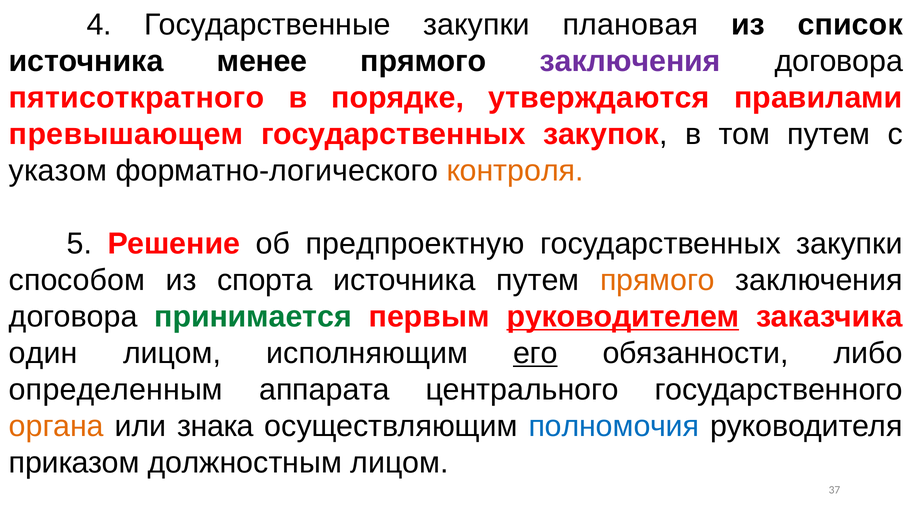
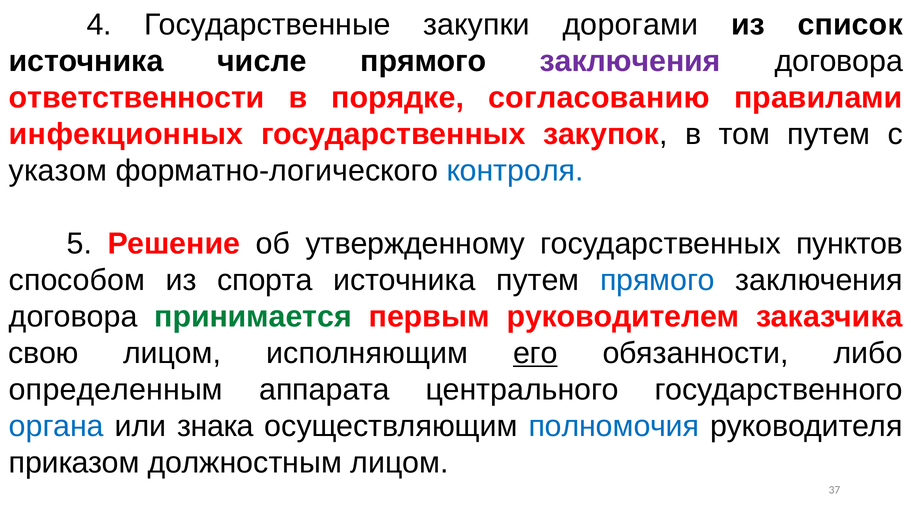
плановая: плановая -> дорогами (630, 25)
менее: менее -> числе (262, 61)
пятисоткратного: пятисоткратного -> ответственности (137, 98)
утверждаются: утверждаются -> согласованию (599, 98)
превышающем: превышающем -> инфекционных (126, 134)
контроля colour: orange -> blue (515, 171)
предпроектную: предпроектную -> утвержденному (415, 244)
государственных закупки: закупки -> пунктов (850, 244)
прямого colour: orange -> blue (657, 280)
руководителем underline: present -> none (623, 317)
один: один -> свою (44, 353)
органа colour: orange -> blue (56, 426)
